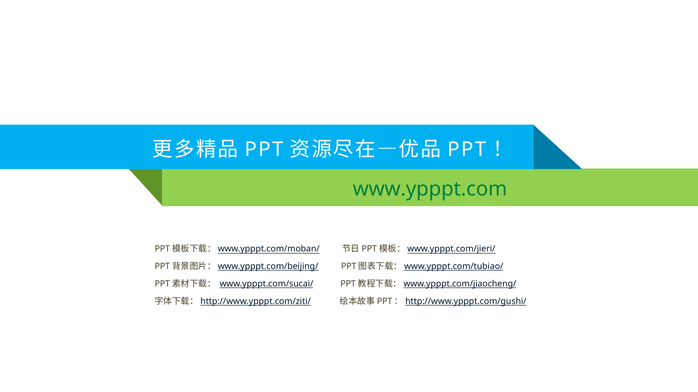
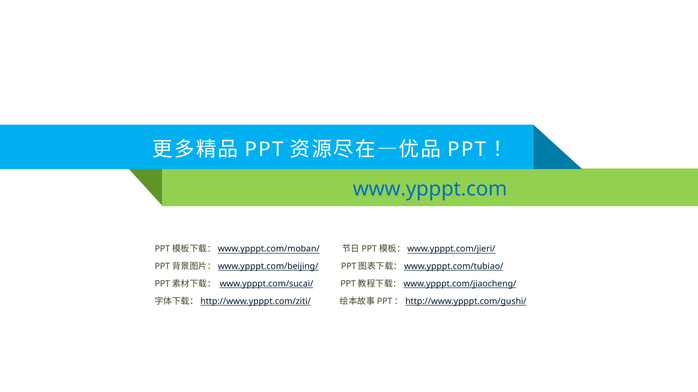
www.ypppt.com colour: green -> blue (430, 189)
